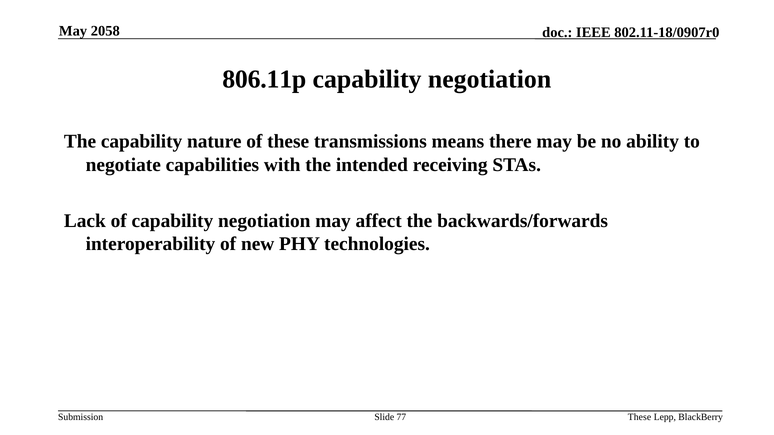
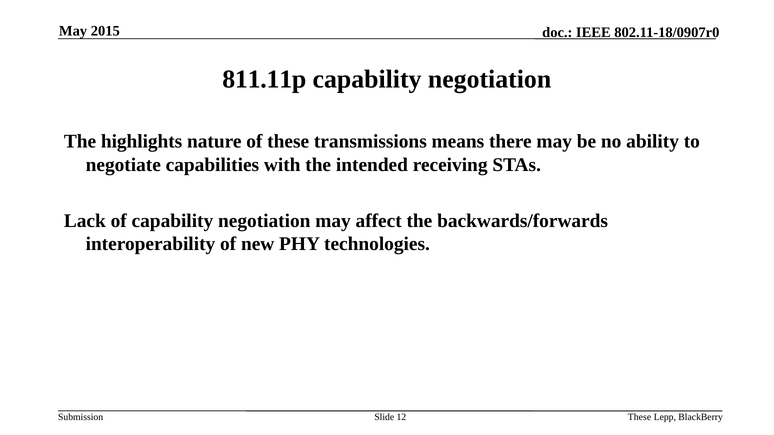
2058: 2058 -> 2015 (105, 31)
806.11p: 806.11p -> 811.11p (264, 79)
The capability: capability -> highlights (142, 142)
77: 77 -> 12 (401, 418)
